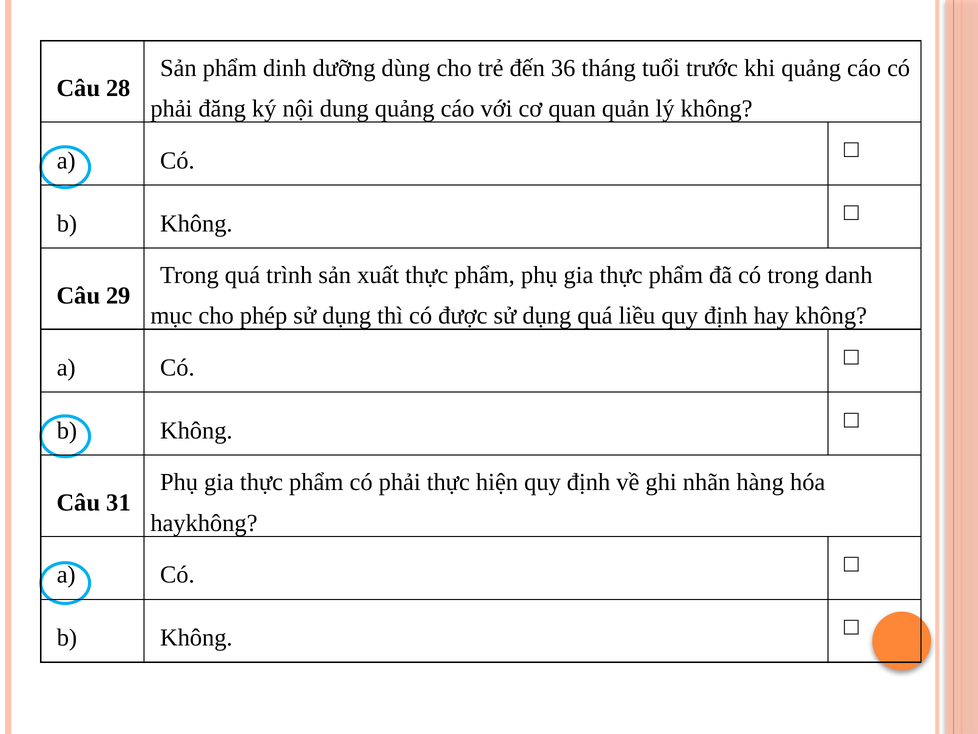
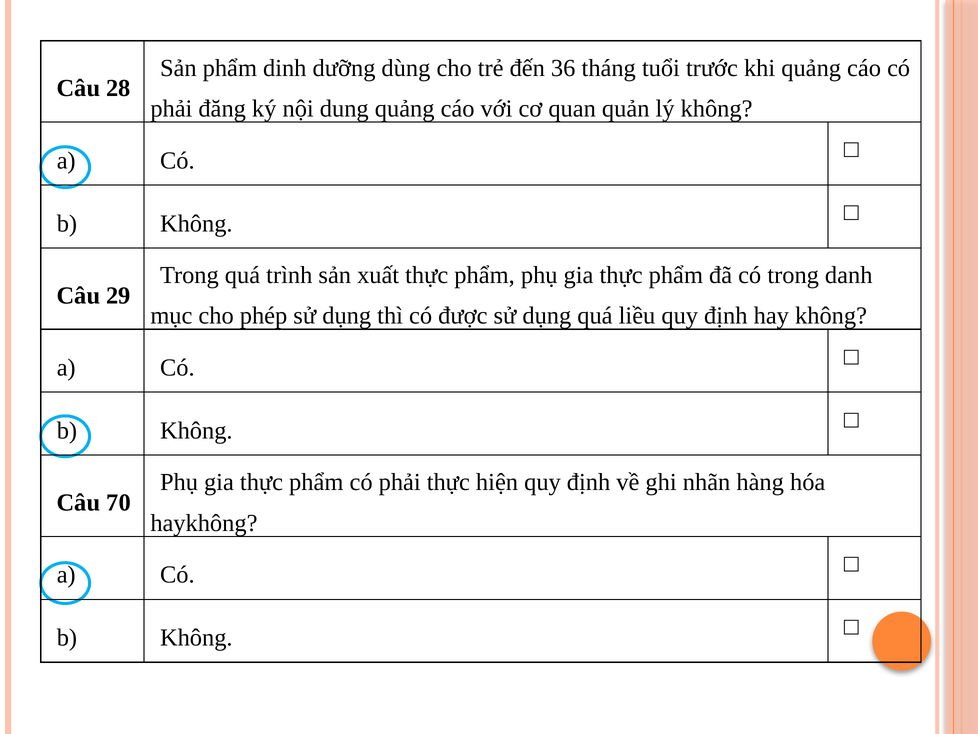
31: 31 -> 70 (119, 502)
